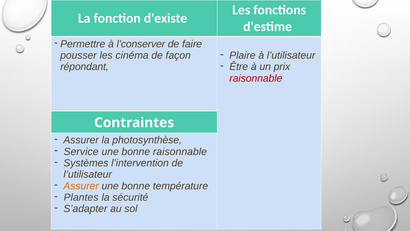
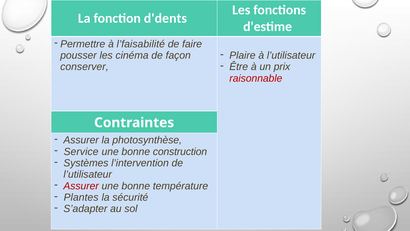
d'existe: d'existe -> d'dents (165, 18)
l’conserver: l’conserver -> l’faisabilité (141, 44)
répondant: répondant -> conserver (84, 67)
bonne raisonnable: raisonnable -> construction (180, 151)
Assurer colour: orange -> red (81, 186)
